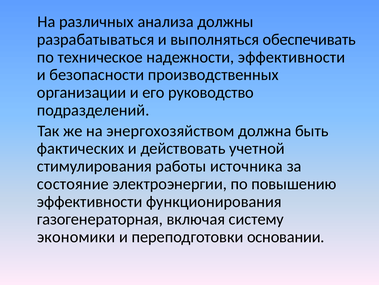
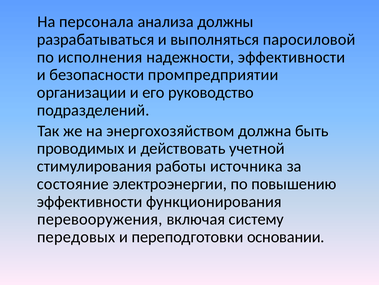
различных: различных -> персонала (96, 22)
обеспечивать: обеспечивать -> паросиловой (309, 39)
техническое: техническое -> исполнения (100, 57)
производственных: производственных -> промпредприятии (213, 75)
фактических: фактических -> проводимых (81, 148)
газогенераторная: газогенераторная -> перевооружения (100, 219)
экономики: экономики -> передовых (76, 236)
